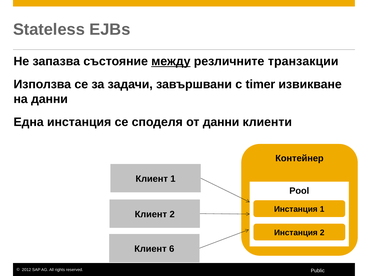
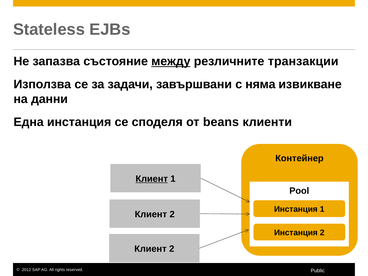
timer: timer -> няма (260, 84)
от данни: данни -> beans (221, 122)
Клиент underline: none -> present (152, 179)
6: 6 -> 2 (172, 249)
